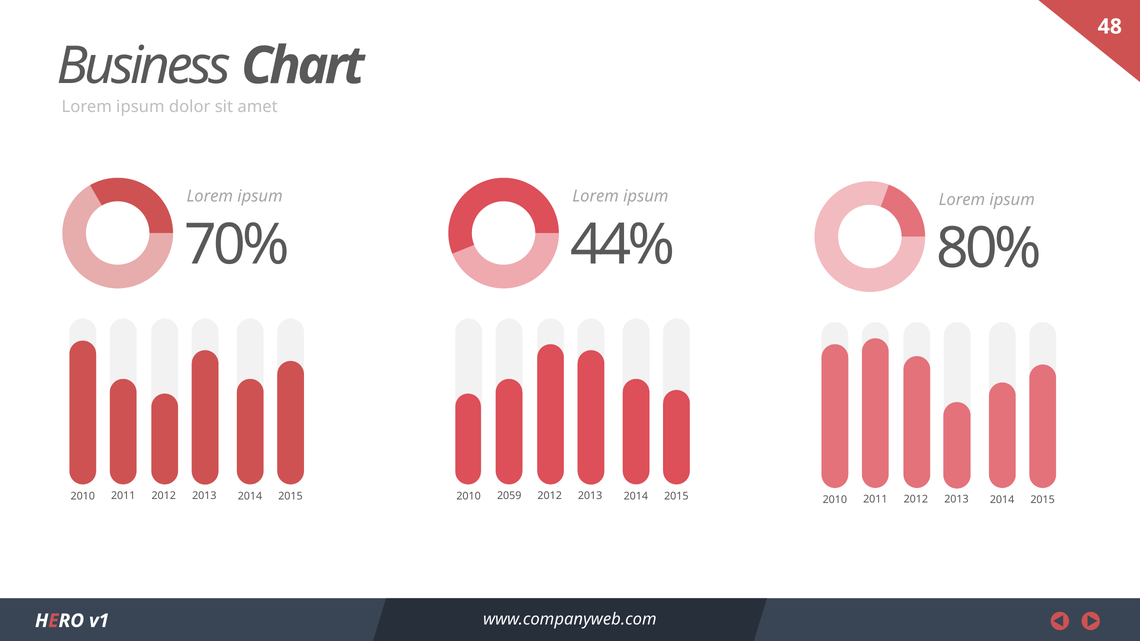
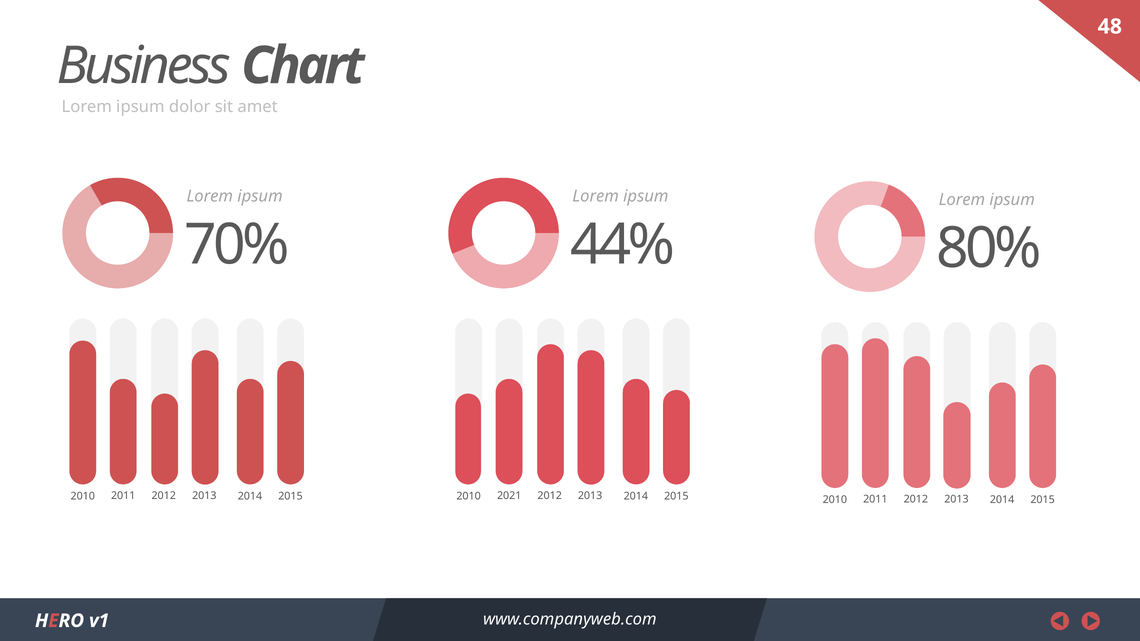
2059: 2059 -> 2021 (509, 496)
